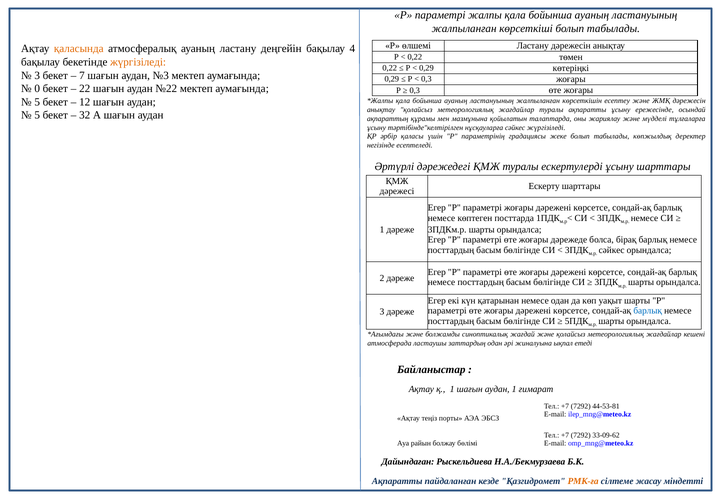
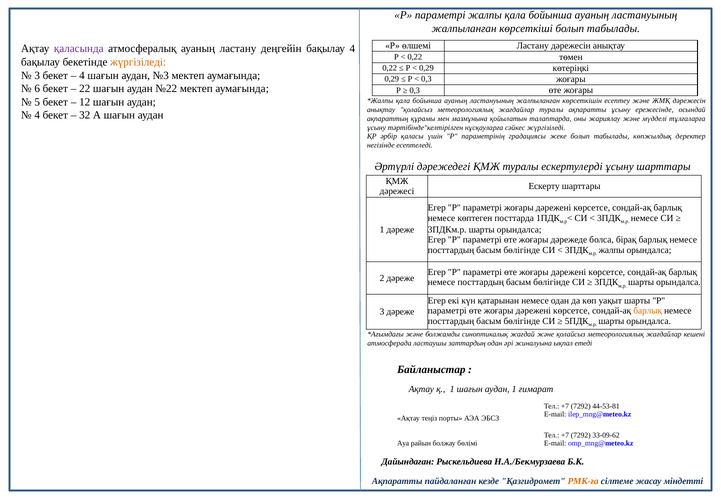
қаласында colour: orange -> purple (79, 49)
7: 7 -> 4 (82, 75)
0: 0 -> 6 (37, 89)
5: 5 -> 4 (37, 115)
сәйкес: сәйкес -> жалпы (612, 250)
барлық colour: blue -> orange (648, 311)
